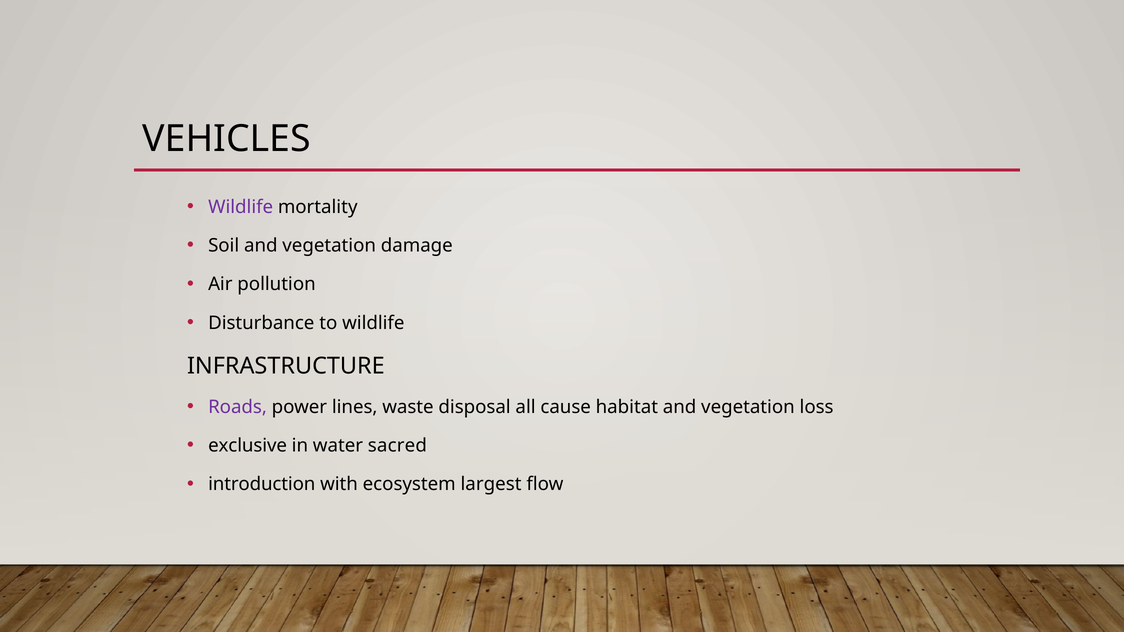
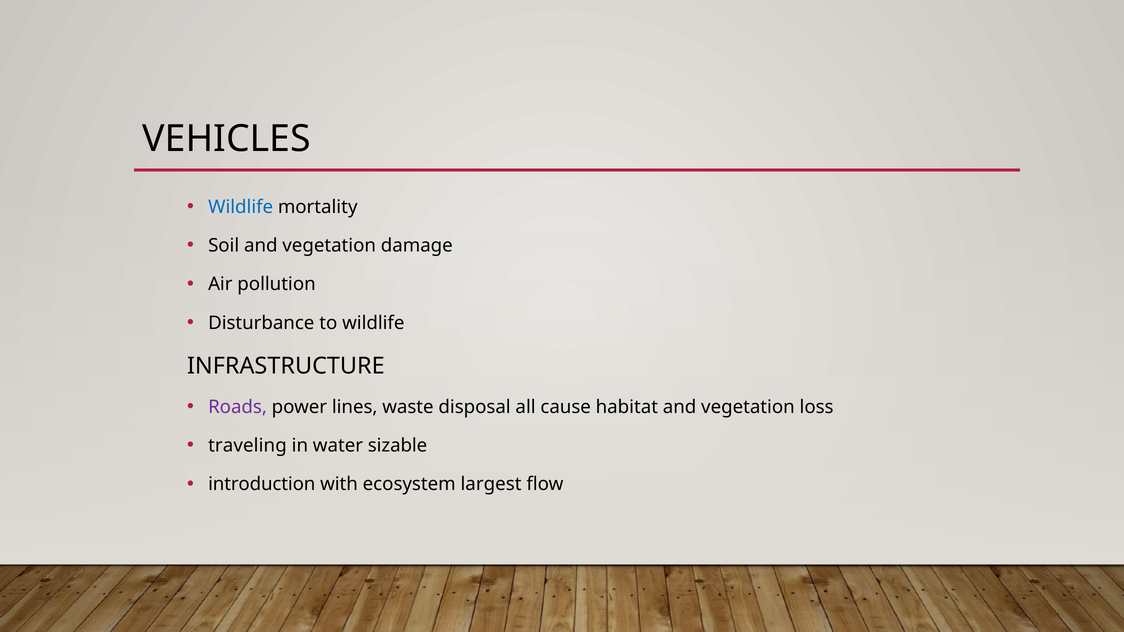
Wildlife colour: purple -> blue (241, 207)
exclusive: exclusive -> traveling (247, 446)
sacred: sacred -> sizable (398, 446)
